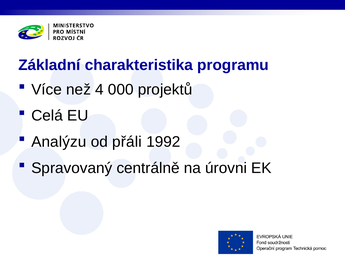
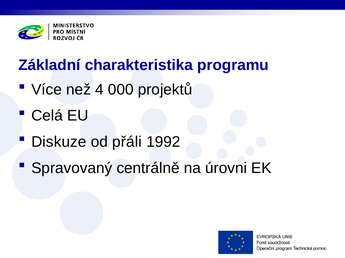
Analýzu: Analýzu -> Diskuze (59, 142)
